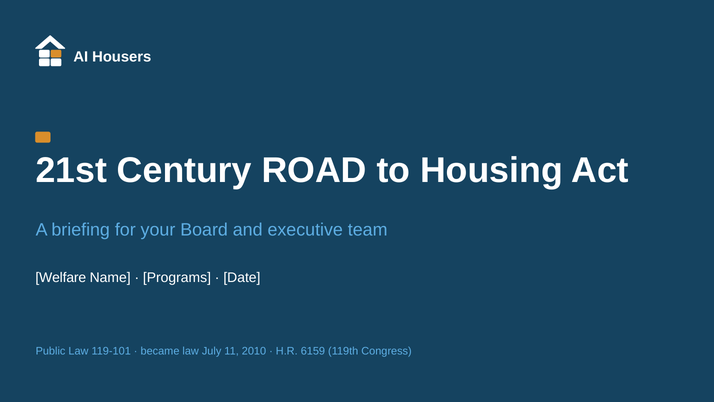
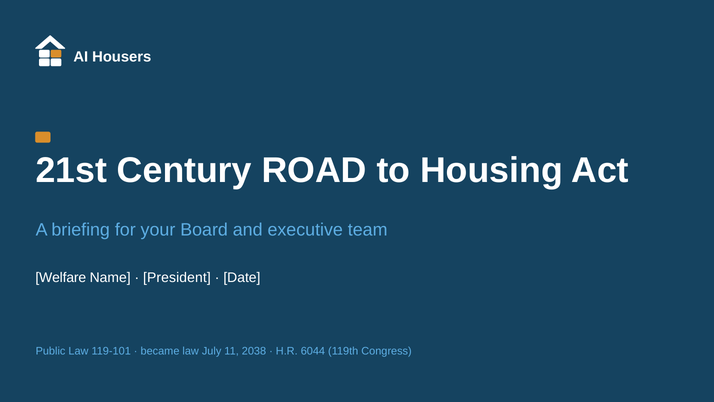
Programs: Programs -> President (177, 278)
2010: 2010 -> 2038 (254, 351)
6159: 6159 -> 6044 (313, 351)
